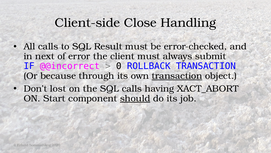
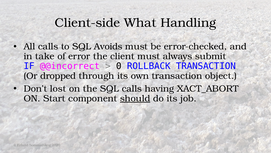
Close: Close -> What (140, 23)
Result: Result -> Avoids (108, 46)
next: next -> take (45, 56)
because: because -> dropped (58, 76)
transaction underline: present -> none (177, 76)
